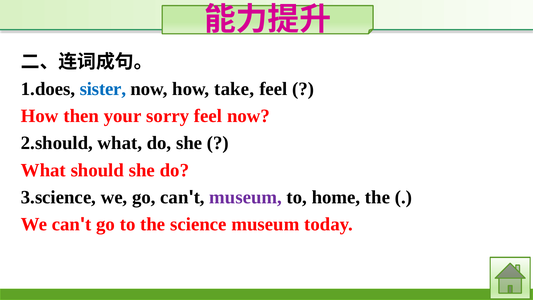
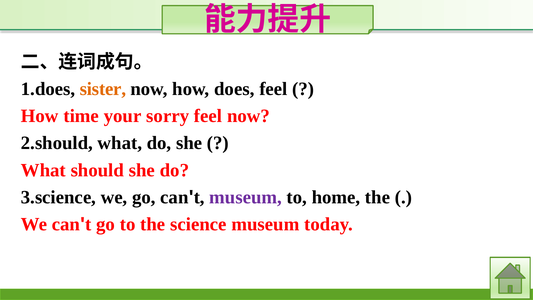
sister colour: blue -> orange (103, 89)
take: take -> does (234, 89)
then: then -> time (81, 116)
